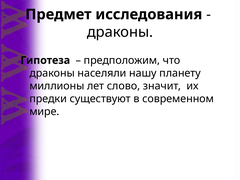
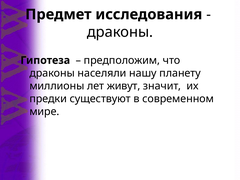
слово: слово -> живут (124, 86)
